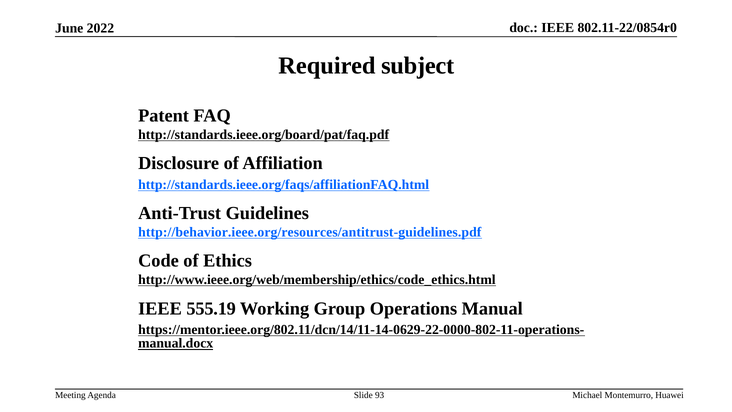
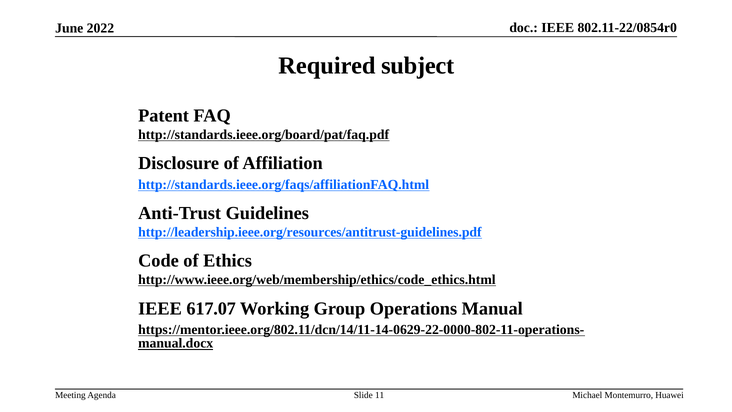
http://behavior.ieee.org/resources/antitrust-guidelines.pdf: http://behavior.ieee.org/resources/antitrust-guidelines.pdf -> http://leadership.ieee.org/resources/antitrust-guidelines.pdf (310, 232)
555.19: 555.19 -> 617.07 (211, 308)
93: 93 -> 11 (380, 395)
